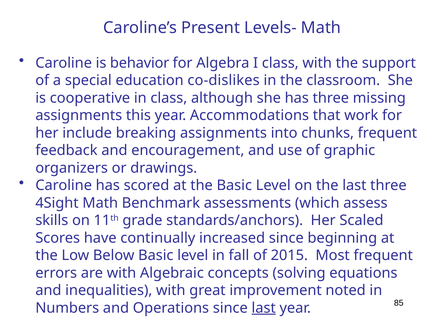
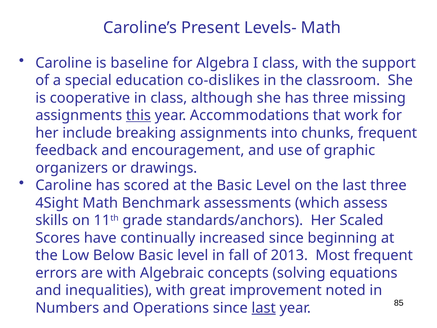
behavior: behavior -> baseline (140, 63)
this underline: none -> present (138, 115)
2015: 2015 -> 2013 (289, 255)
